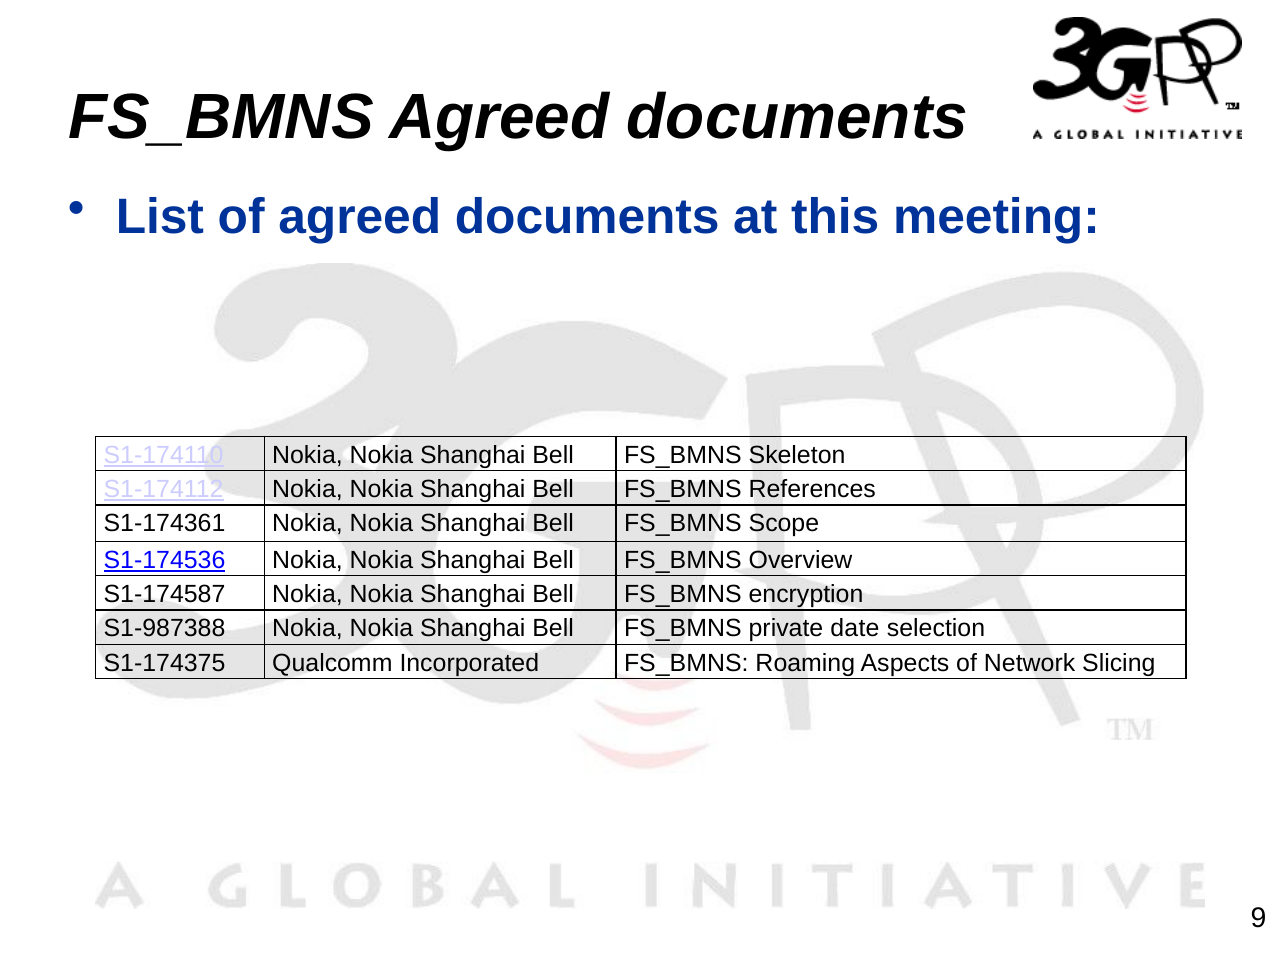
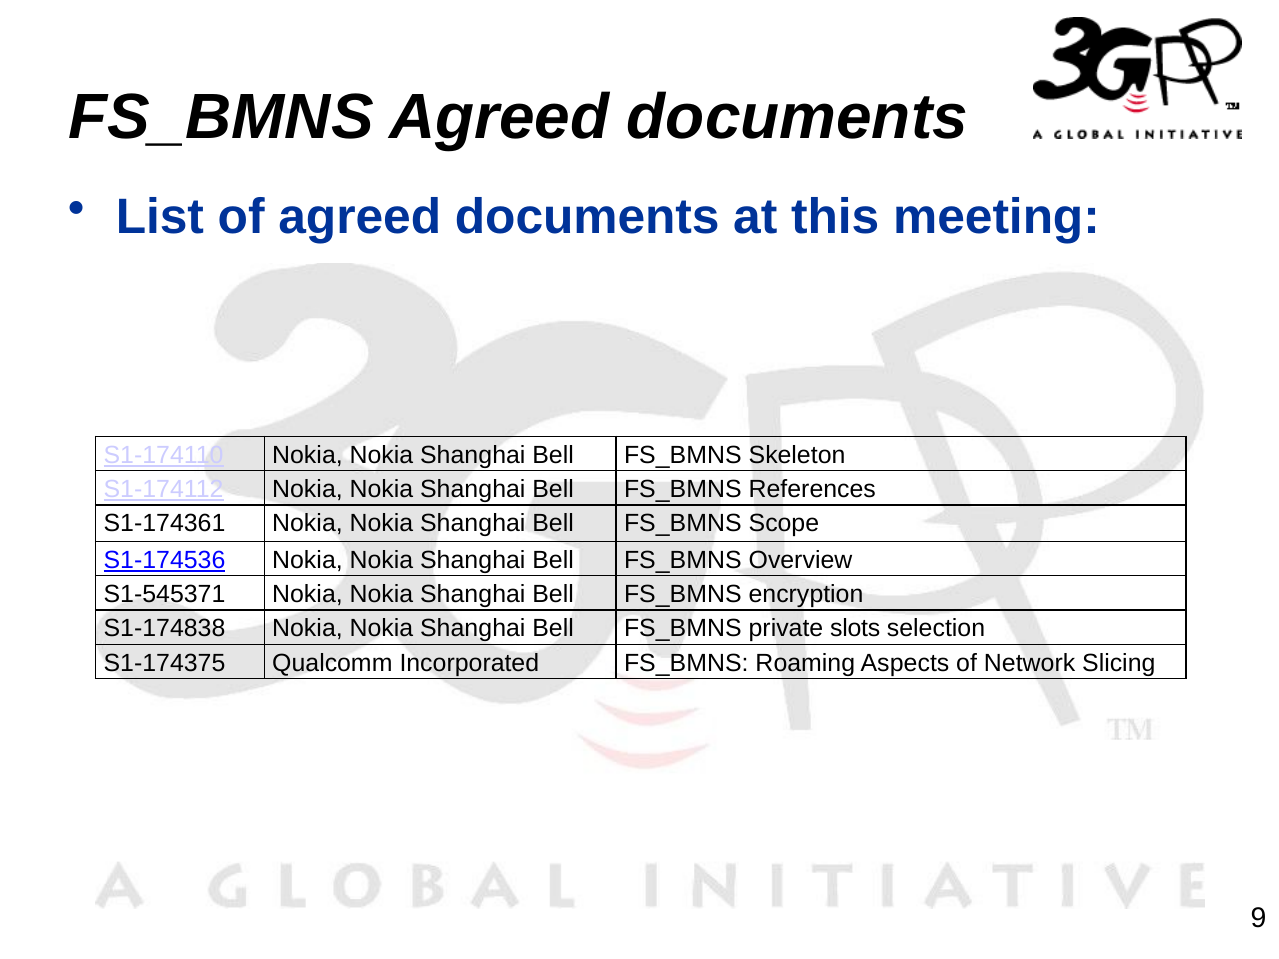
S1-174587: S1-174587 -> S1-545371 (164, 594)
S1-987388: S1-987388 -> S1-174838 (164, 629)
date: date -> slots (855, 629)
